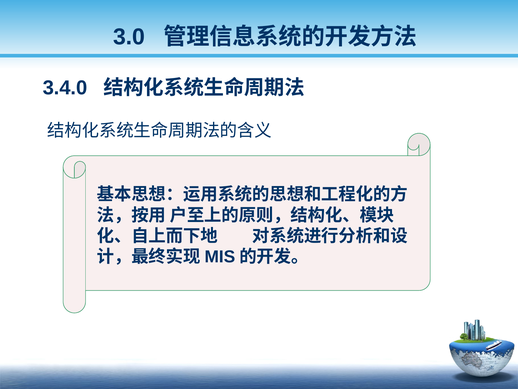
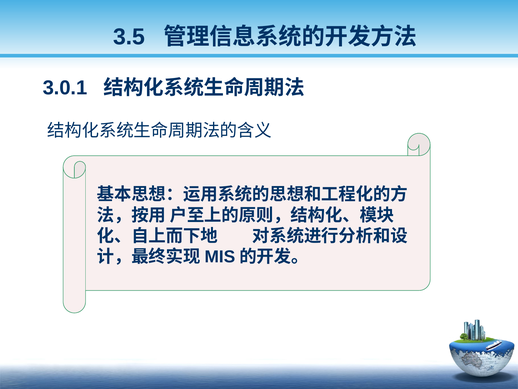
3.0: 3.0 -> 3.5 (129, 37)
3.4.0: 3.4.0 -> 3.0.1 (65, 88)
